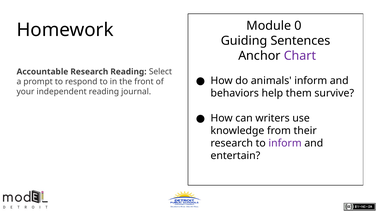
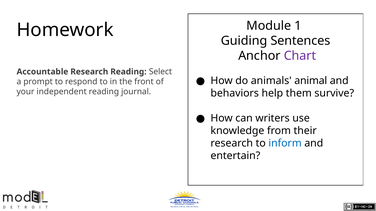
0: 0 -> 1 (298, 26)
animals inform: inform -> animal (311, 81)
inform colour: purple -> blue (285, 144)
